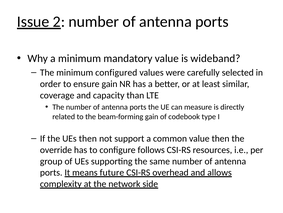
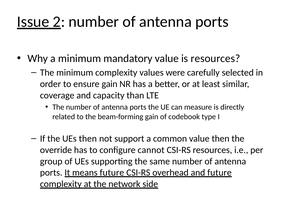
is wideband: wideband -> resources (215, 58)
minimum configured: configured -> complexity (116, 72)
follows: follows -> cannot (151, 149)
and allows: allows -> future (219, 172)
